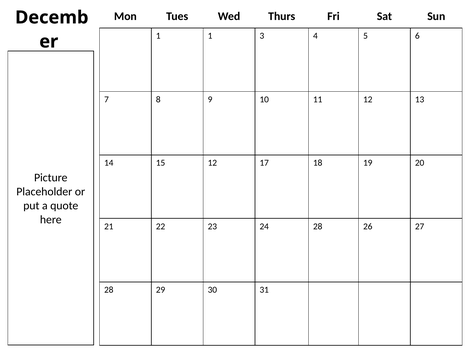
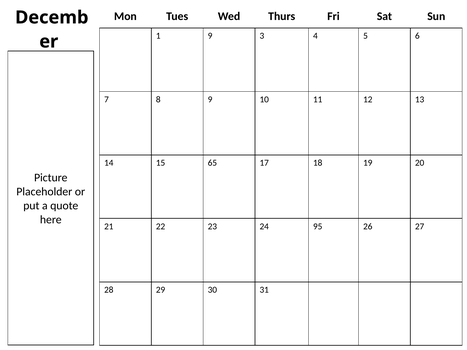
1 1: 1 -> 9 (210, 36)
15 12: 12 -> 65 (212, 163)
24 28: 28 -> 95 (318, 227)
